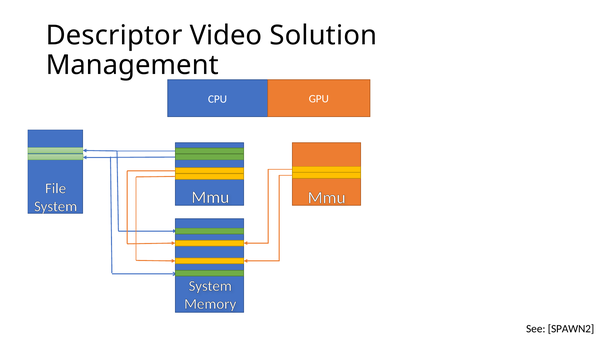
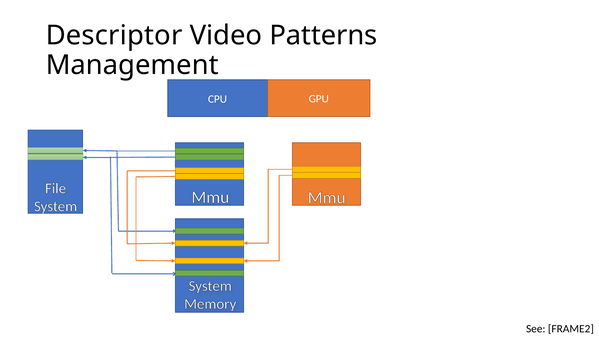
Solution: Solution -> Patterns (323, 35)
SPAWN2: SPAWN2 -> FRAME2 (571, 329)
